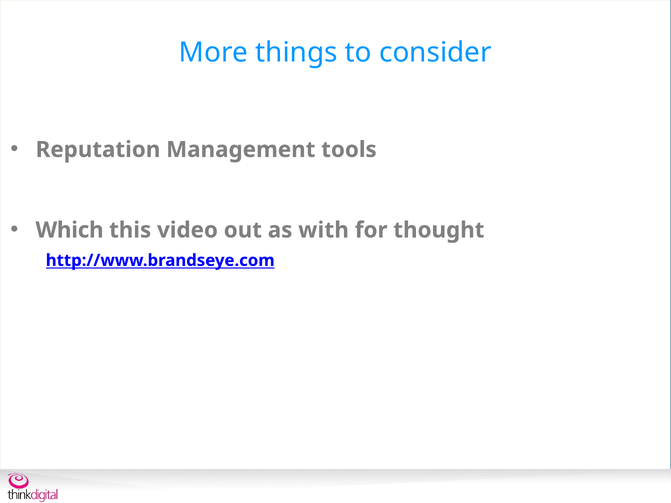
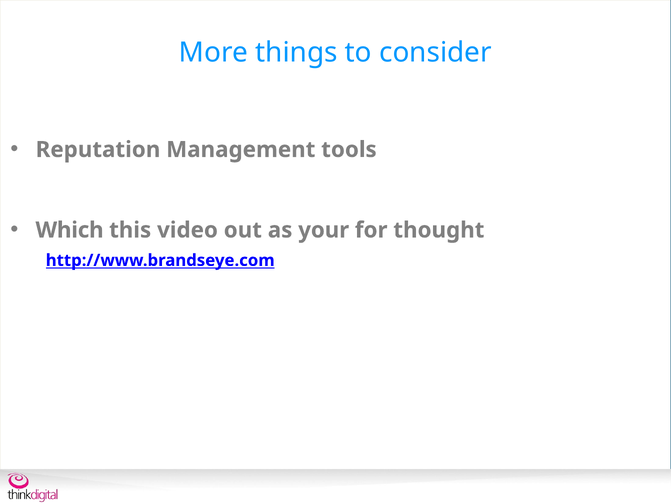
with: with -> your (324, 230)
